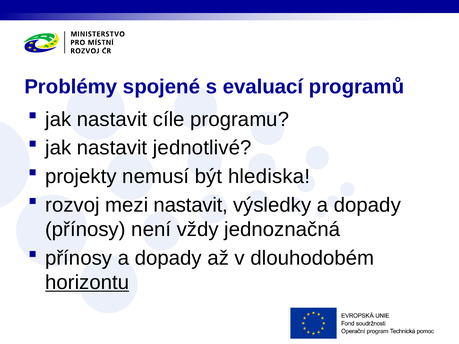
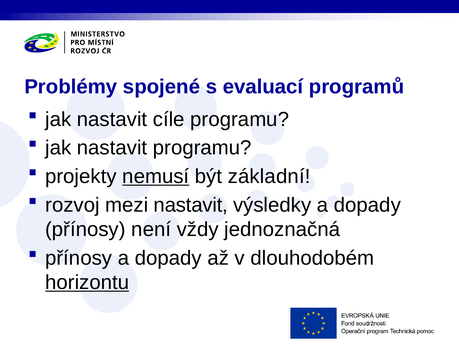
nastavit jednotlivé: jednotlivé -> programu (202, 148)
nemusí underline: none -> present (156, 177)
hlediska: hlediska -> základní (269, 177)
